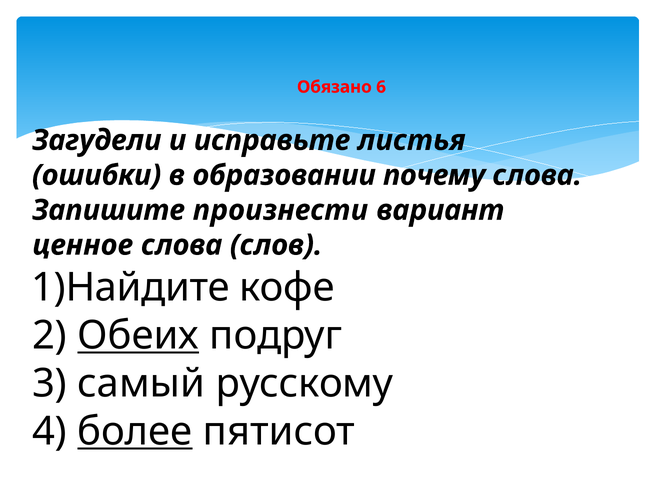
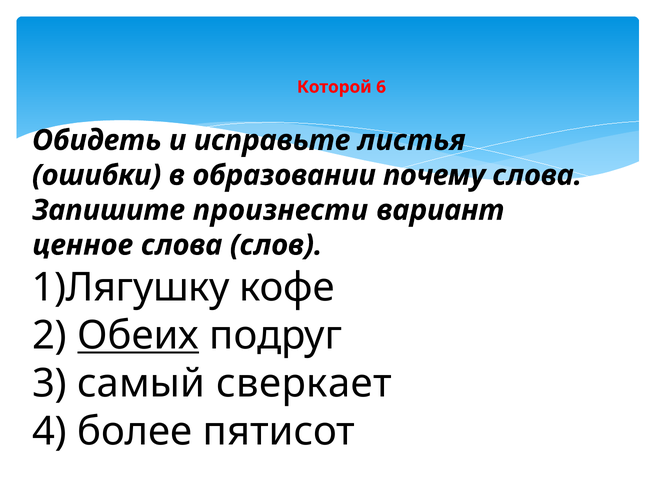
Обязано: Обязано -> Которой (334, 87)
Загудели: Загудели -> Обидеть (97, 140)
1)Найдите: 1)Найдите -> 1)Лягушку (131, 287)
русскому: русскому -> сверкает (304, 384)
более underline: present -> none (135, 432)
